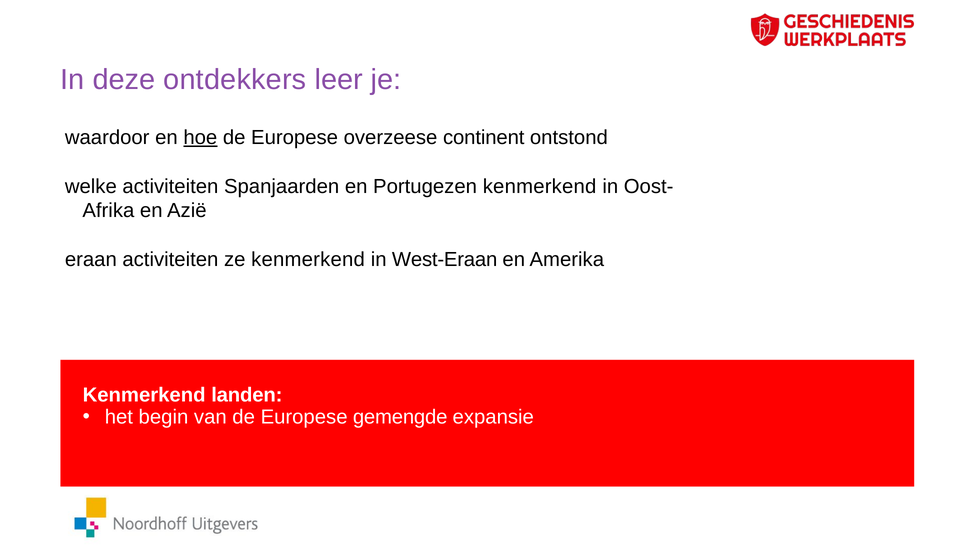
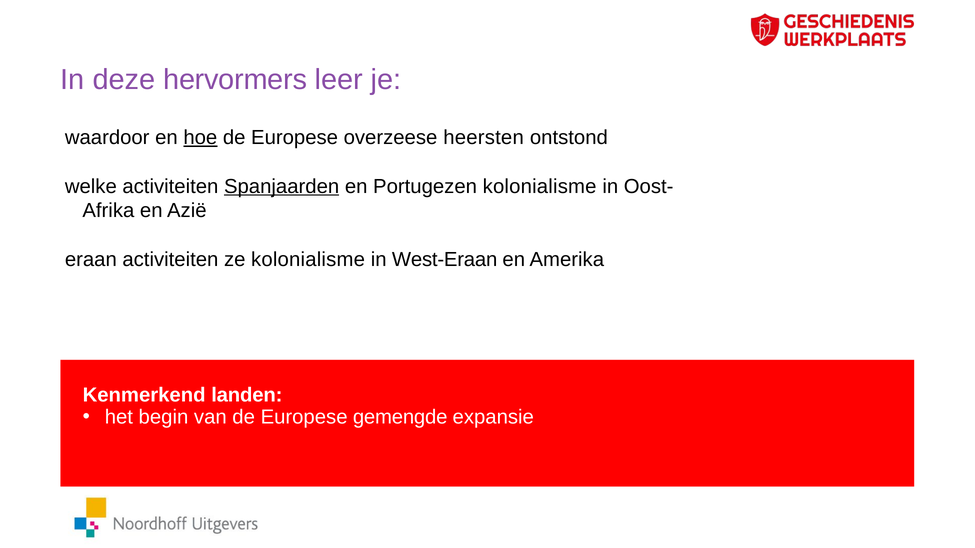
ontdekkers: ontdekkers -> hervormers (235, 80)
continent: continent -> heersten (484, 138)
Spanjaarden underline: none -> present (282, 186)
Portugezen kenmerkend: kenmerkend -> kolonialisme (540, 186)
ze kenmerkend: kenmerkend -> kolonialisme (308, 260)
